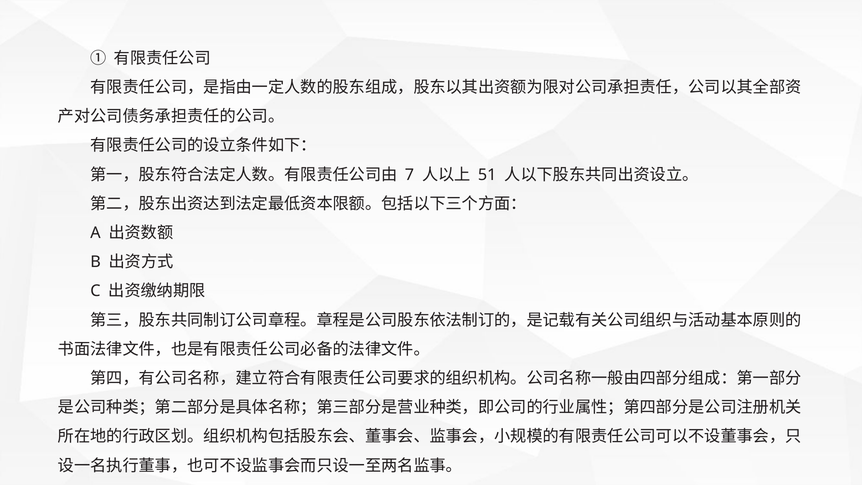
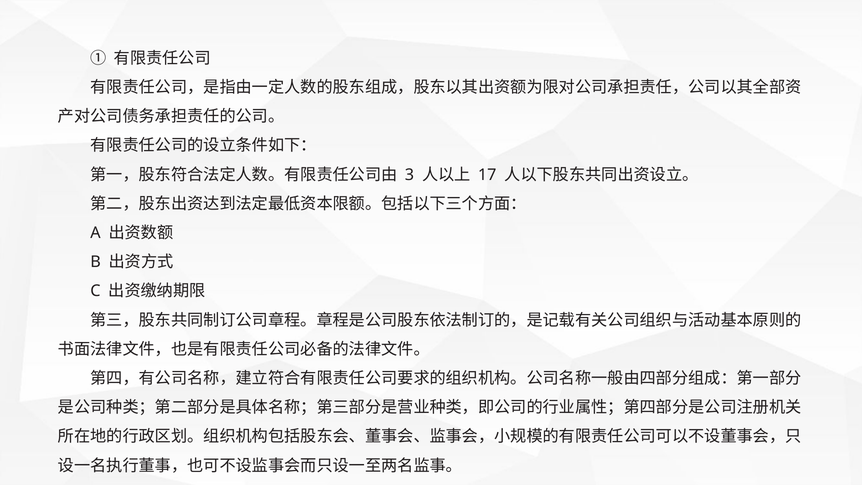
7: 7 -> 3 (409, 175)
51: 51 -> 17 (487, 175)
